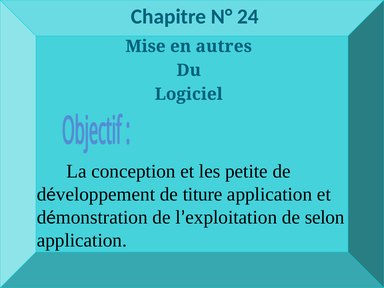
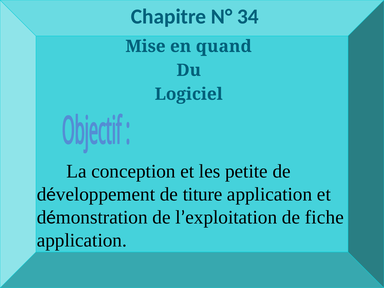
24: 24 -> 34 (248, 16)
autres: autres -> quand (224, 46)
selon: selon -> fiche (324, 217)
